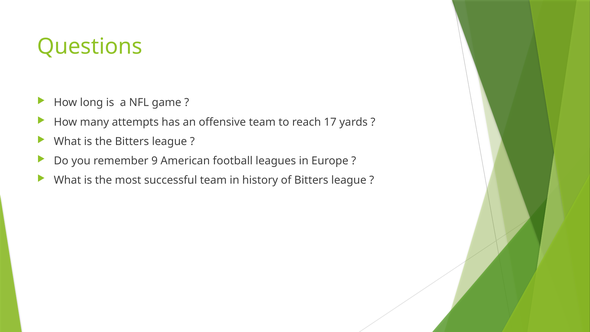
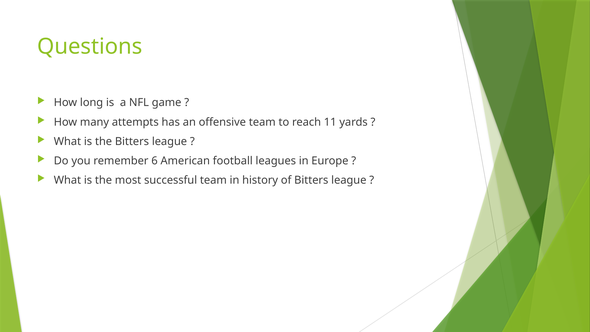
17: 17 -> 11 (330, 122)
9: 9 -> 6 (155, 161)
